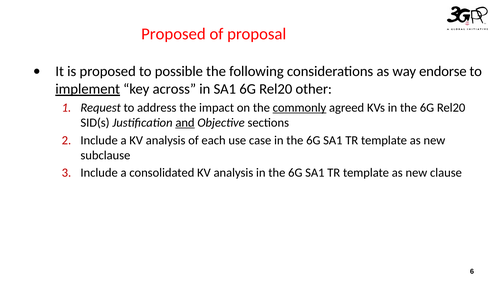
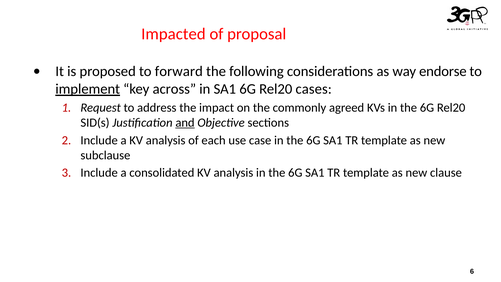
Proposed: Proposed -> Impacted (173, 34)
possible: possible -> forward (179, 71)
other: other -> cases (314, 89)
commonly underline: present -> none (299, 108)
